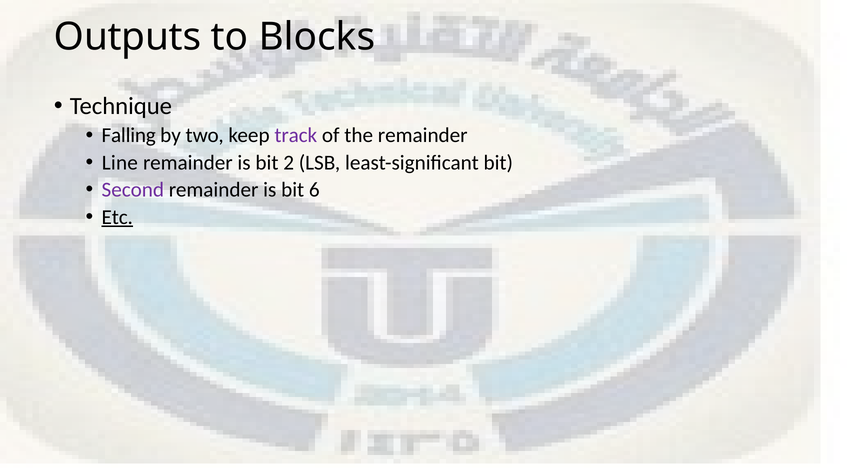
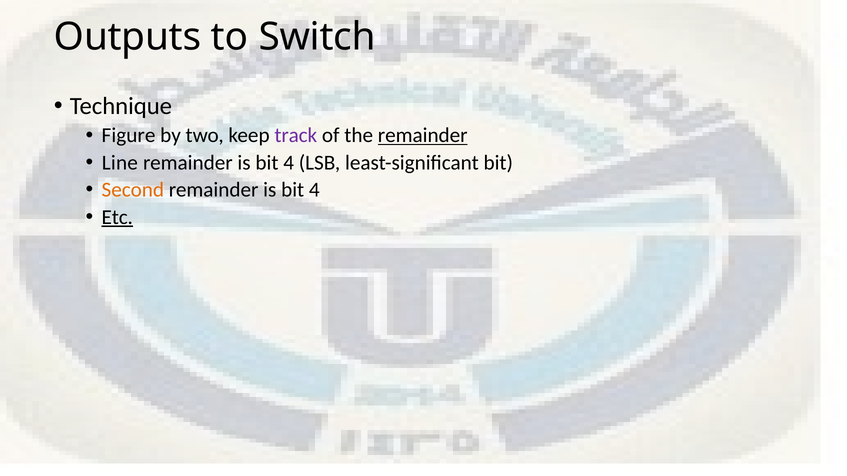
Blocks: Blocks -> Switch (317, 37)
Falling: Falling -> Figure (129, 135)
remainder underline: none -> present (423, 135)
2: 2 -> 4 (289, 163)
Second colour: purple -> orange (133, 190)
6: 6 -> 4 (314, 190)
